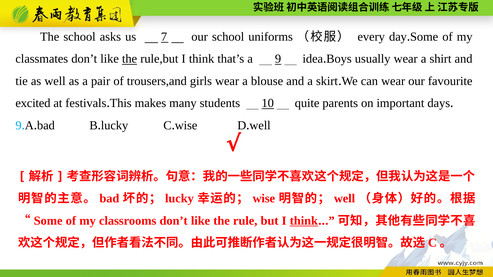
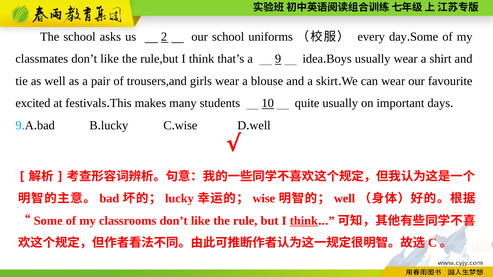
7: 7 -> 2 (164, 37)
the underline: present -> none (130, 59)
quite parents: parents -> usually (340, 103)
